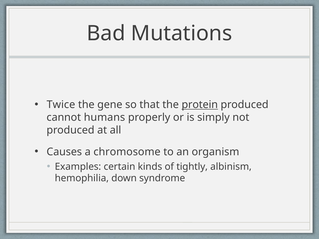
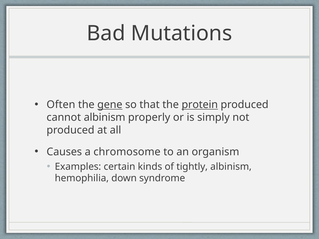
Twice: Twice -> Often (61, 105)
gene underline: none -> present (110, 105)
cannot humans: humans -> albinism (105, 118)
